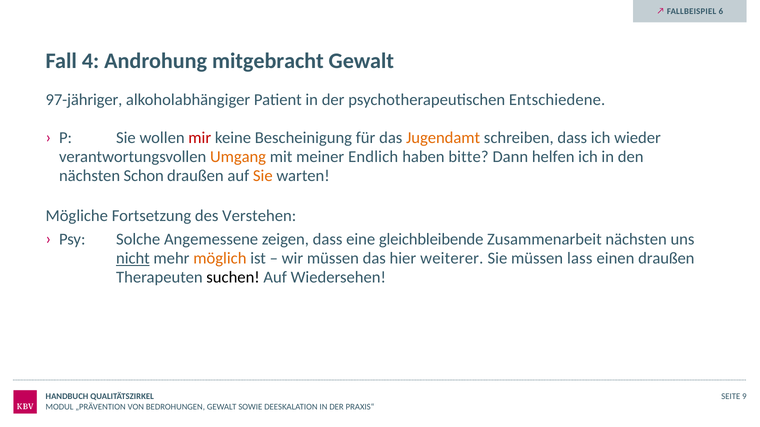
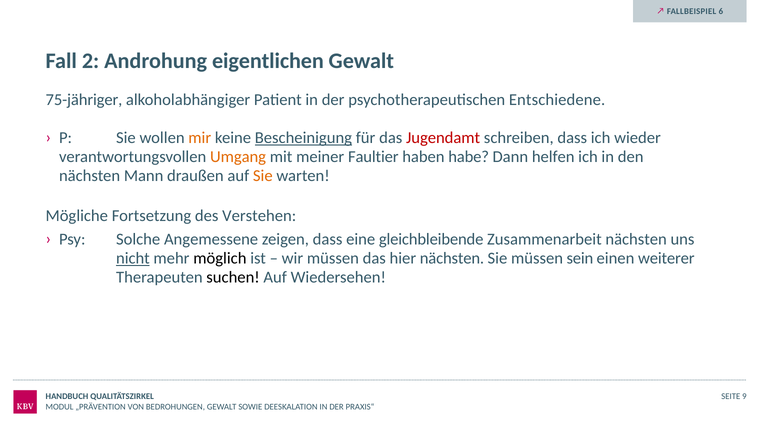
4: 4 -> 2 (91, 61)
mitgebracht: mitgebracht -> eigentlichen (268, 61)
97-jähriger: 97-jähriger -> 75-jähriger (84, 100)
mir colour: red -> orange (200, 138)
Bescheinigung underline: none -> present (303, 138)
Jugendamt colour: orange -> red (443, 138)
Endlich: Endlich -> Faultier (373, 157)
bitte: bitte -> habe (469, 157)
Schon: Schon -> Mann (144, 176)
möglich colour: orange -> black (220, 259)
hier weiterer: weiterer -> nächsten (452, 259)
lass: lass -> sein (580, 259)
einen draußen: draußen -> weiterer (666, 259)
